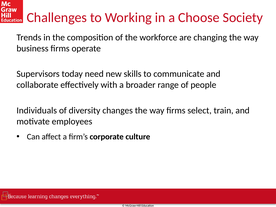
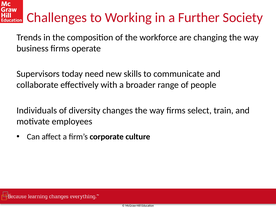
Choose: Choose -> Further (199, 18)
